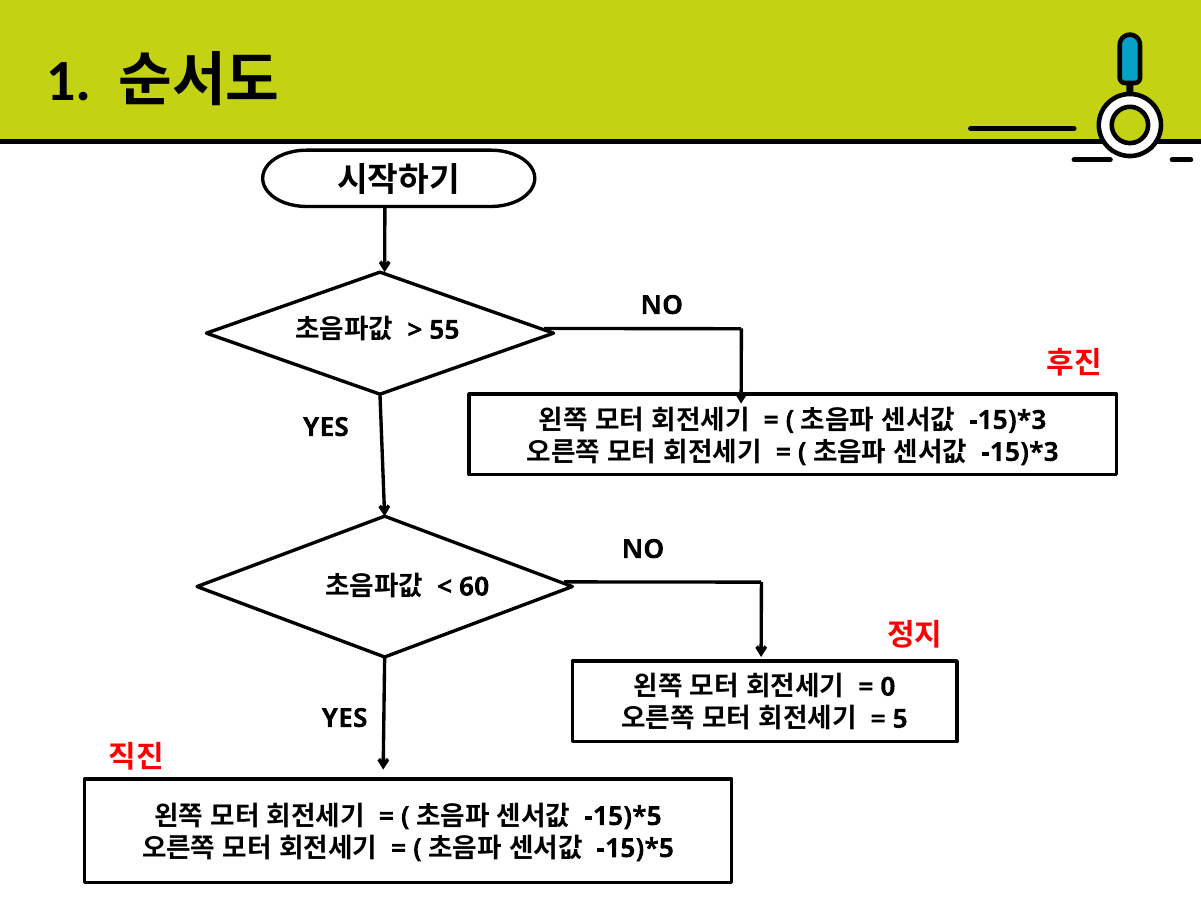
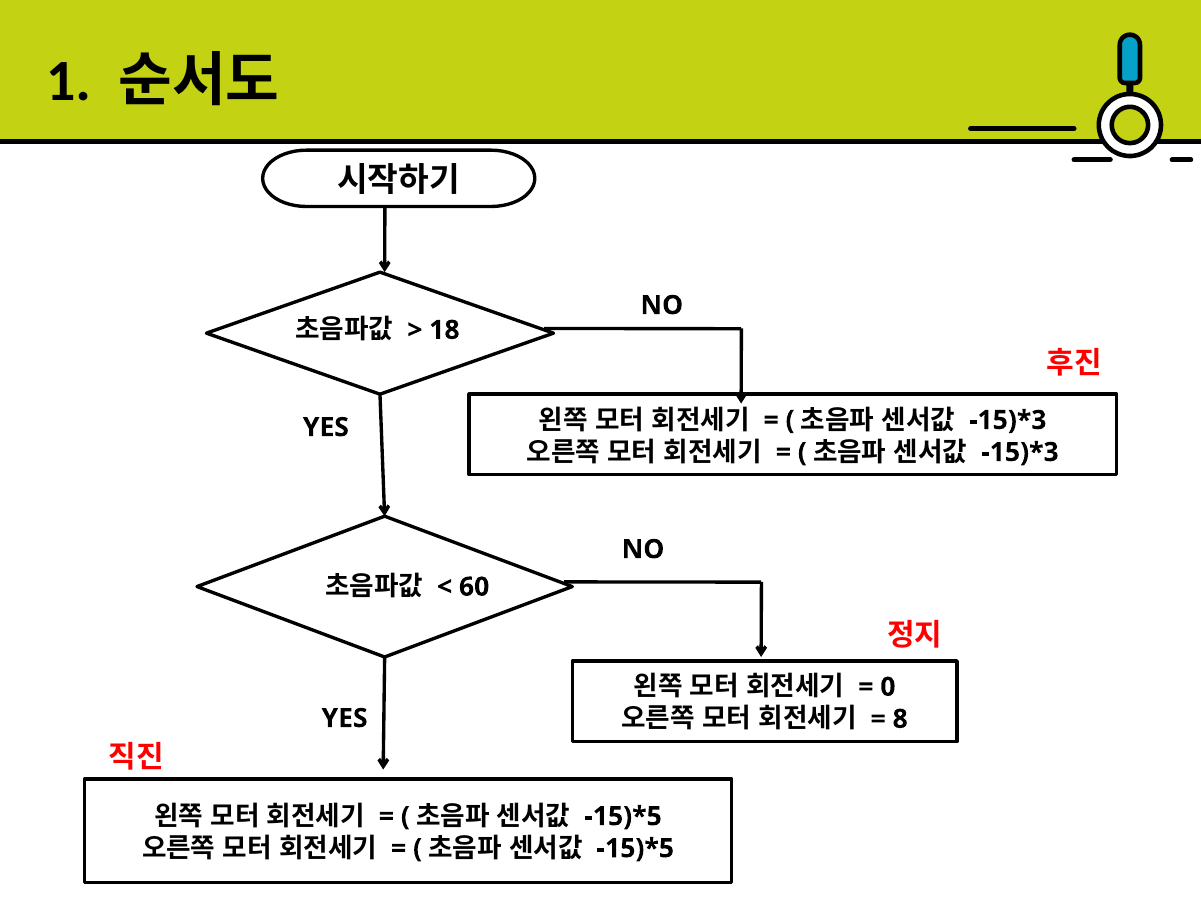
55: 55 -> 18 (444, 330)
5: 5 -> 8 (900, 719)
